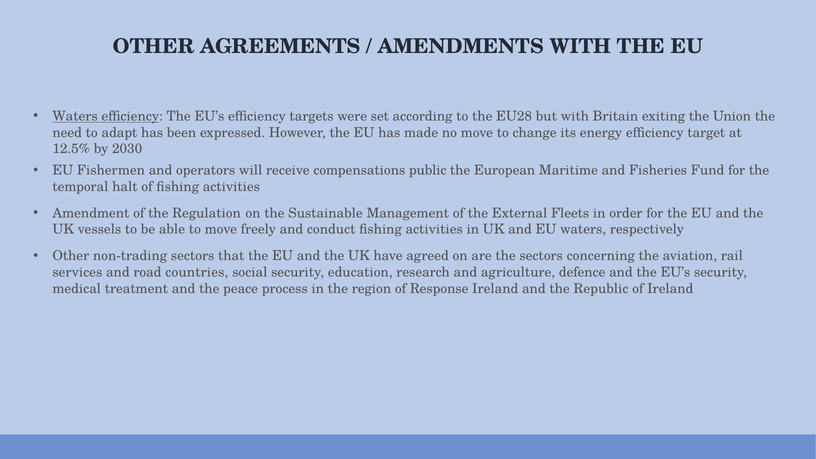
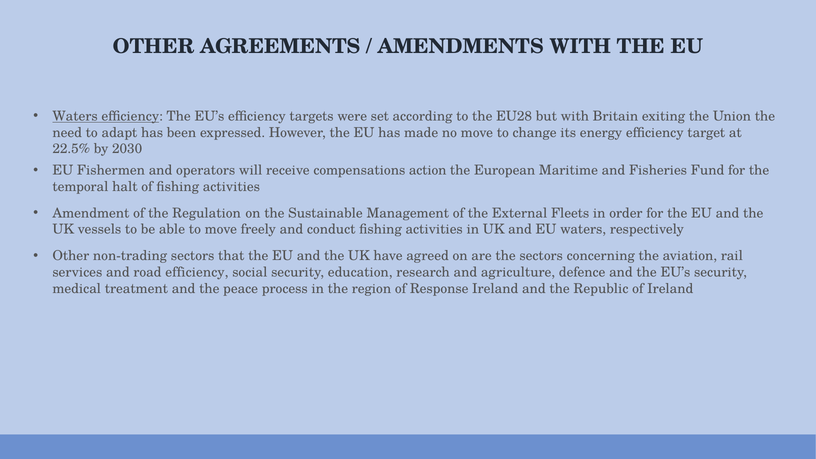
12.5%: 12.5% -> 22.5% (71, 149)
public: public -> action (428, 170)
road countries: countries -> efficiency (197, 272)
